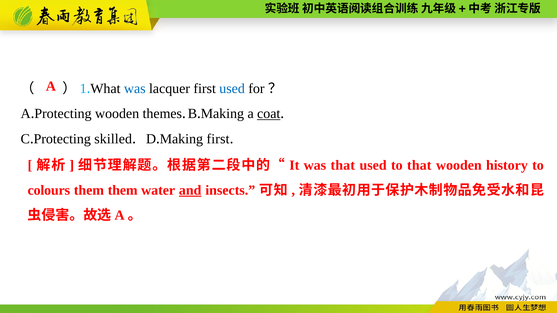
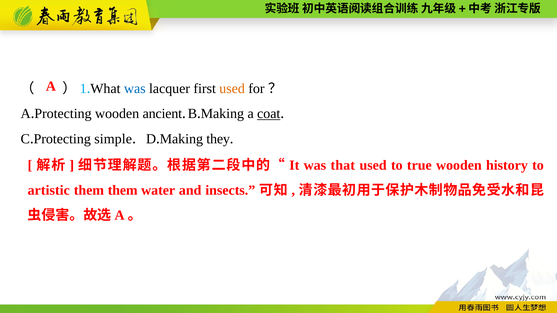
used colour: blue -> orange (232, 89)
themes: themes -> ancient (162, 114)
skilled: skilled -> simple (113, 139)
first: first -> they (218, 139)
to that: that -> true (419, 165)
colours: colours -> artistic (49, 190)
and underline: present -> none (190, 190)
